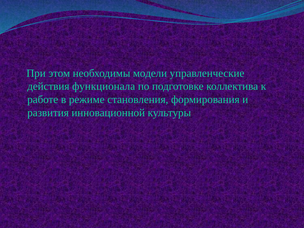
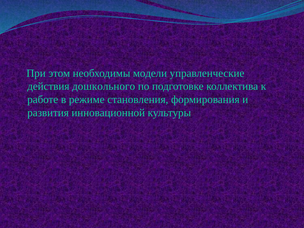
функционала: функционала -> дошкольного (104, 86)
